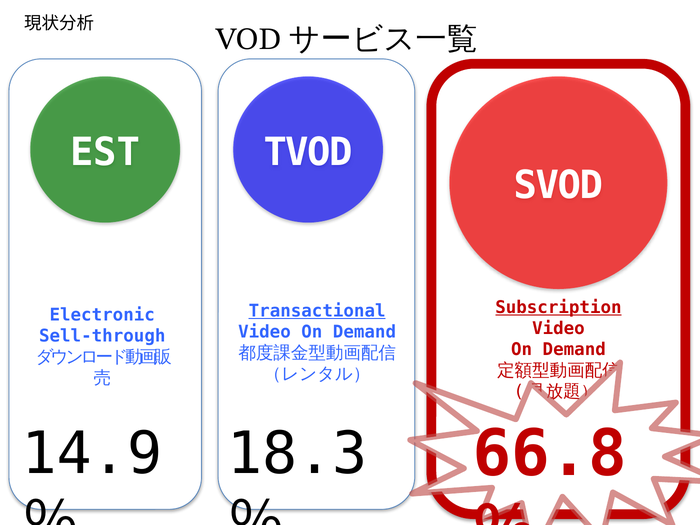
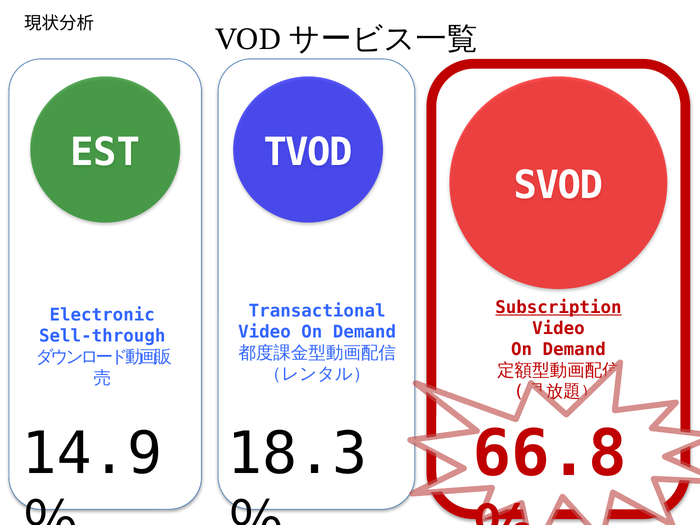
Transactional underline: present -> none (317, 311)
